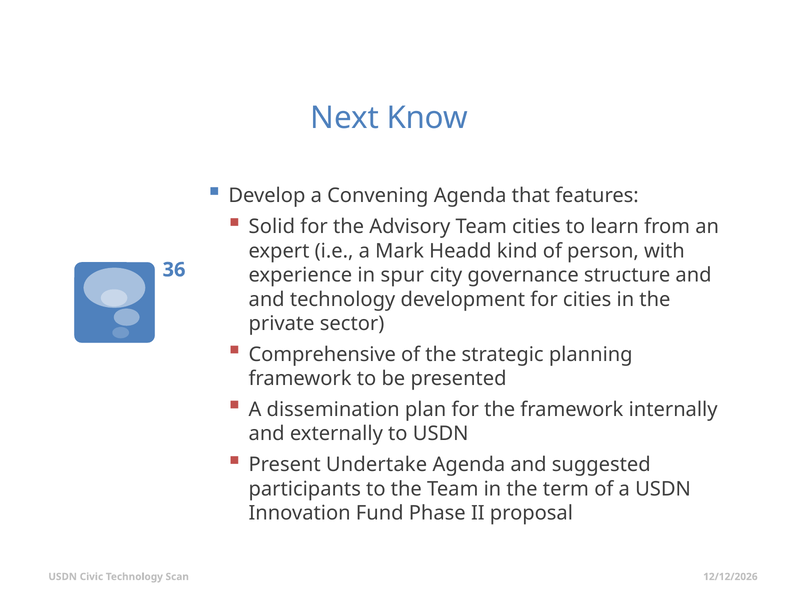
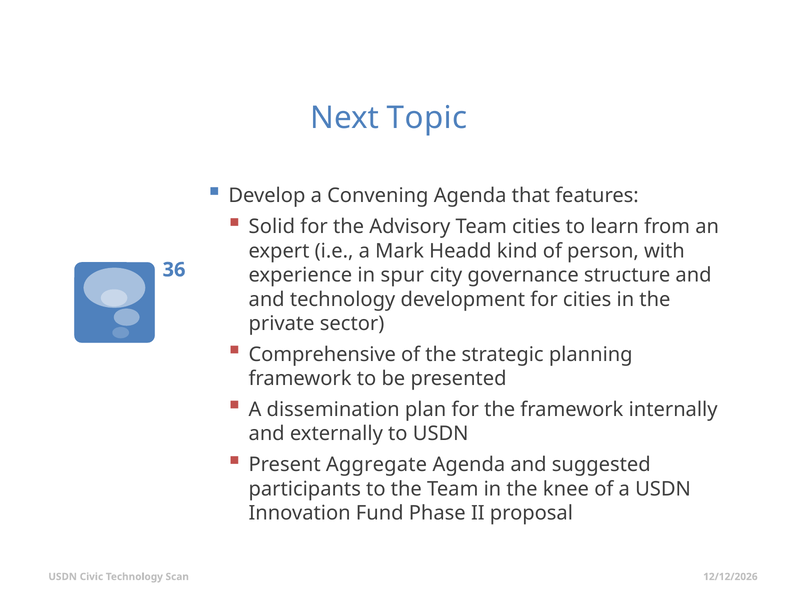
Know: Know -> Topic (427, 118)
Undertake: Undertake -> Aggregate (377, 464)
term: term -> knee (566, 489)
